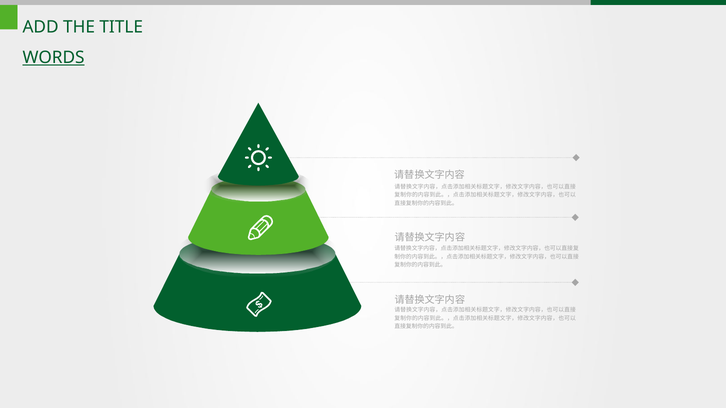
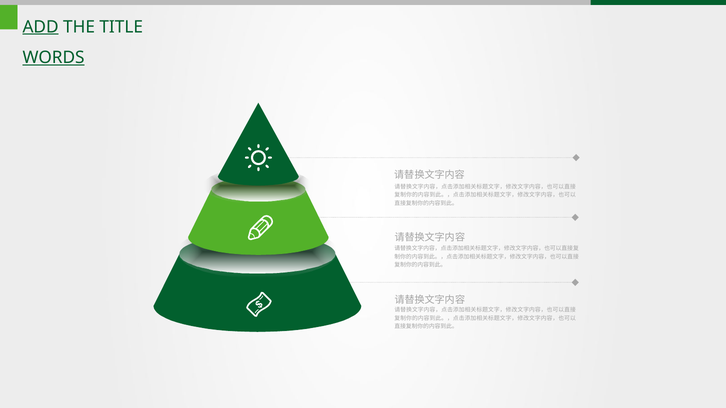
ADD underline: none -> present (41, 27)
